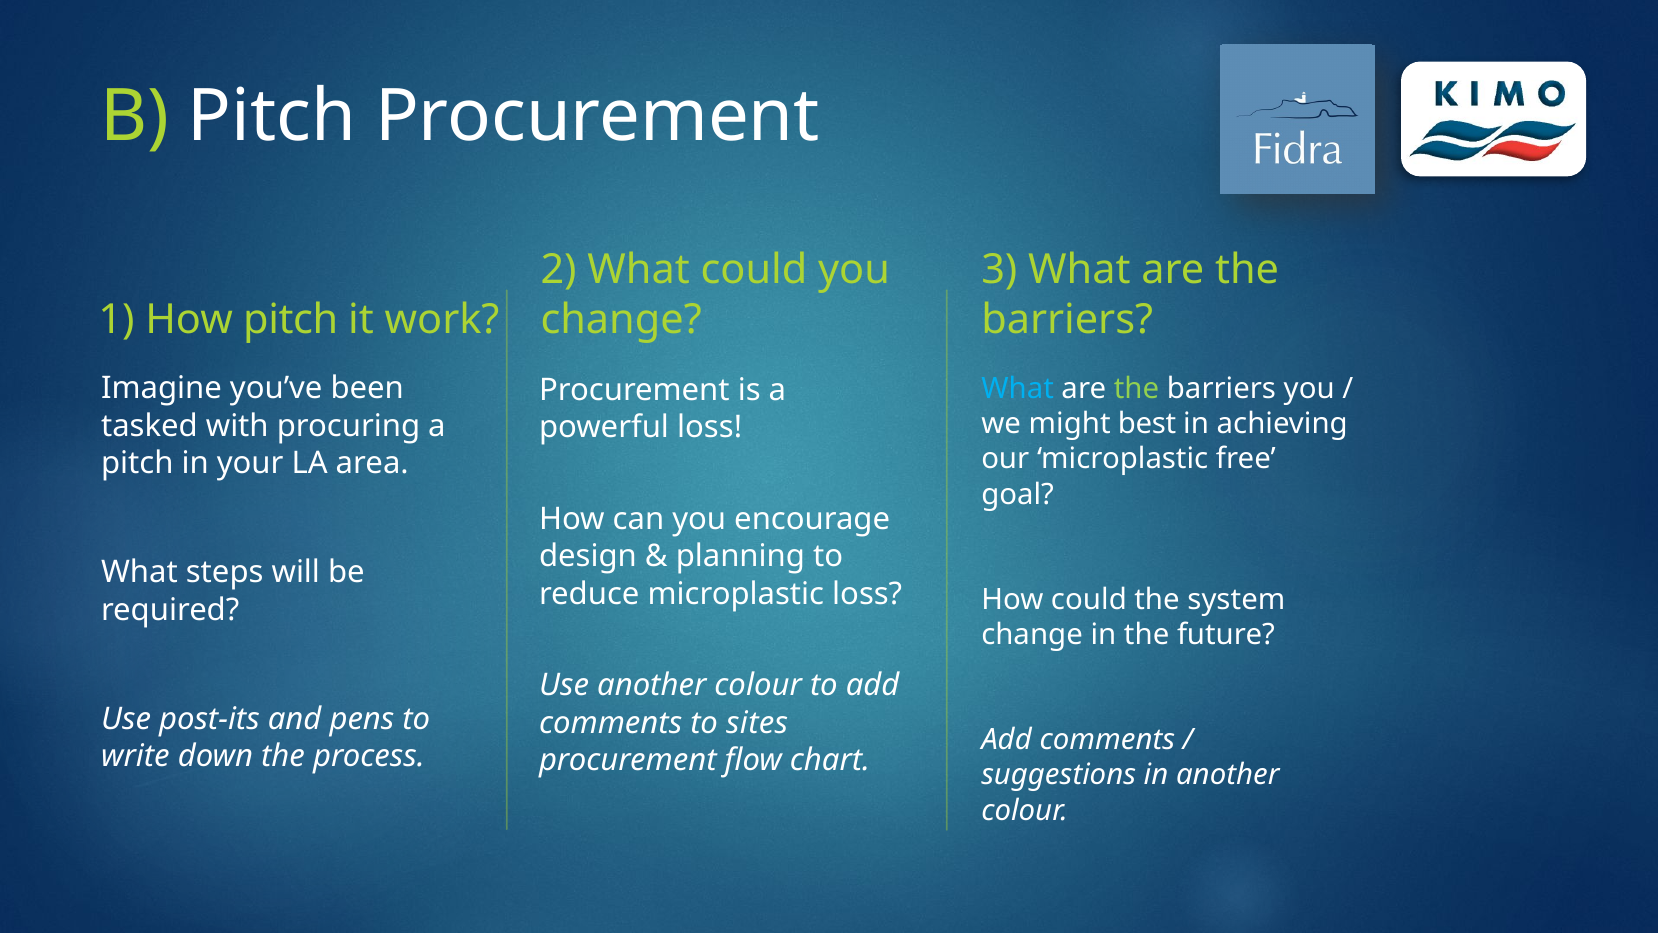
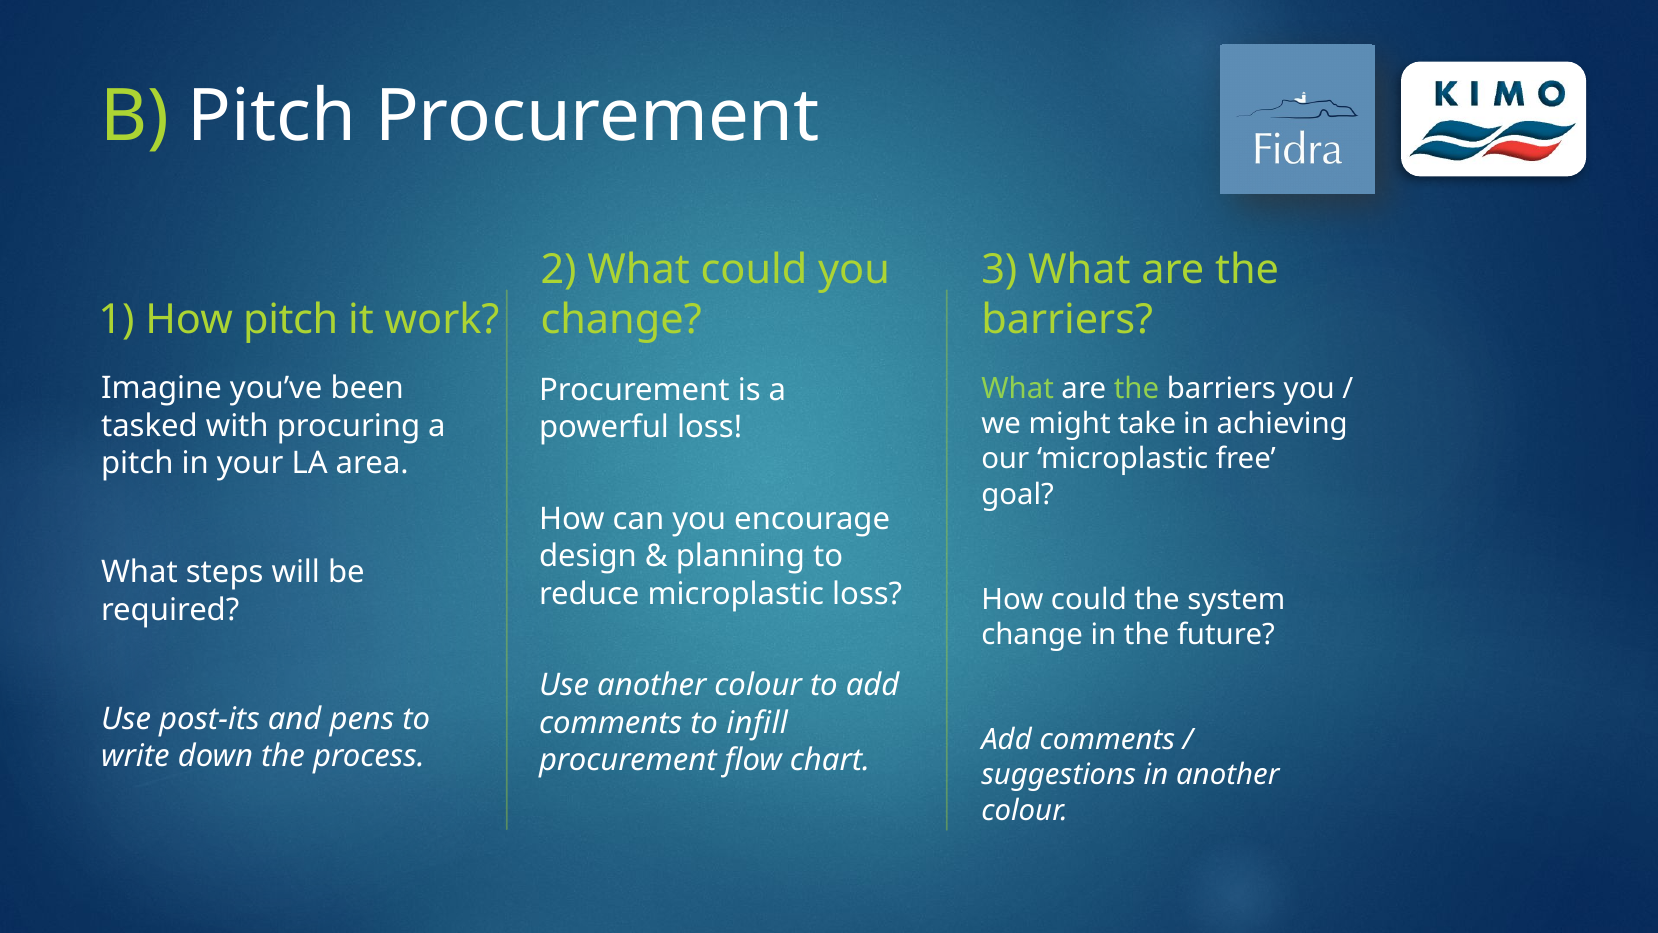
What colour: light blue -> light green (1018, 389)
best: best -> take (1147, 424)
sites: sites -> infill (757, 723)
